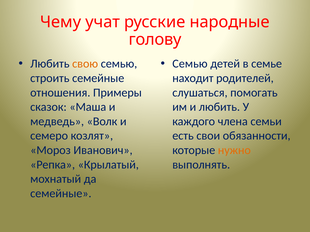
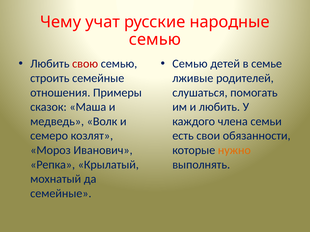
голову: голову -> семью (155, 40)
свою colour: orange -> red (85, 64)
находит: находит -> лживые (193, 78)
